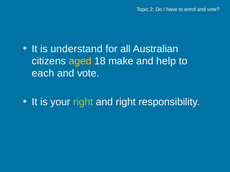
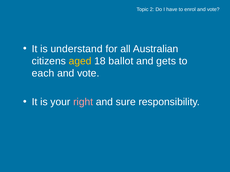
make: make -> ballot (121, 61)
help: help -> gets (166, 61)
right colour: light green -> pink (83, 102)
and right: right -> sure (126, 102)
